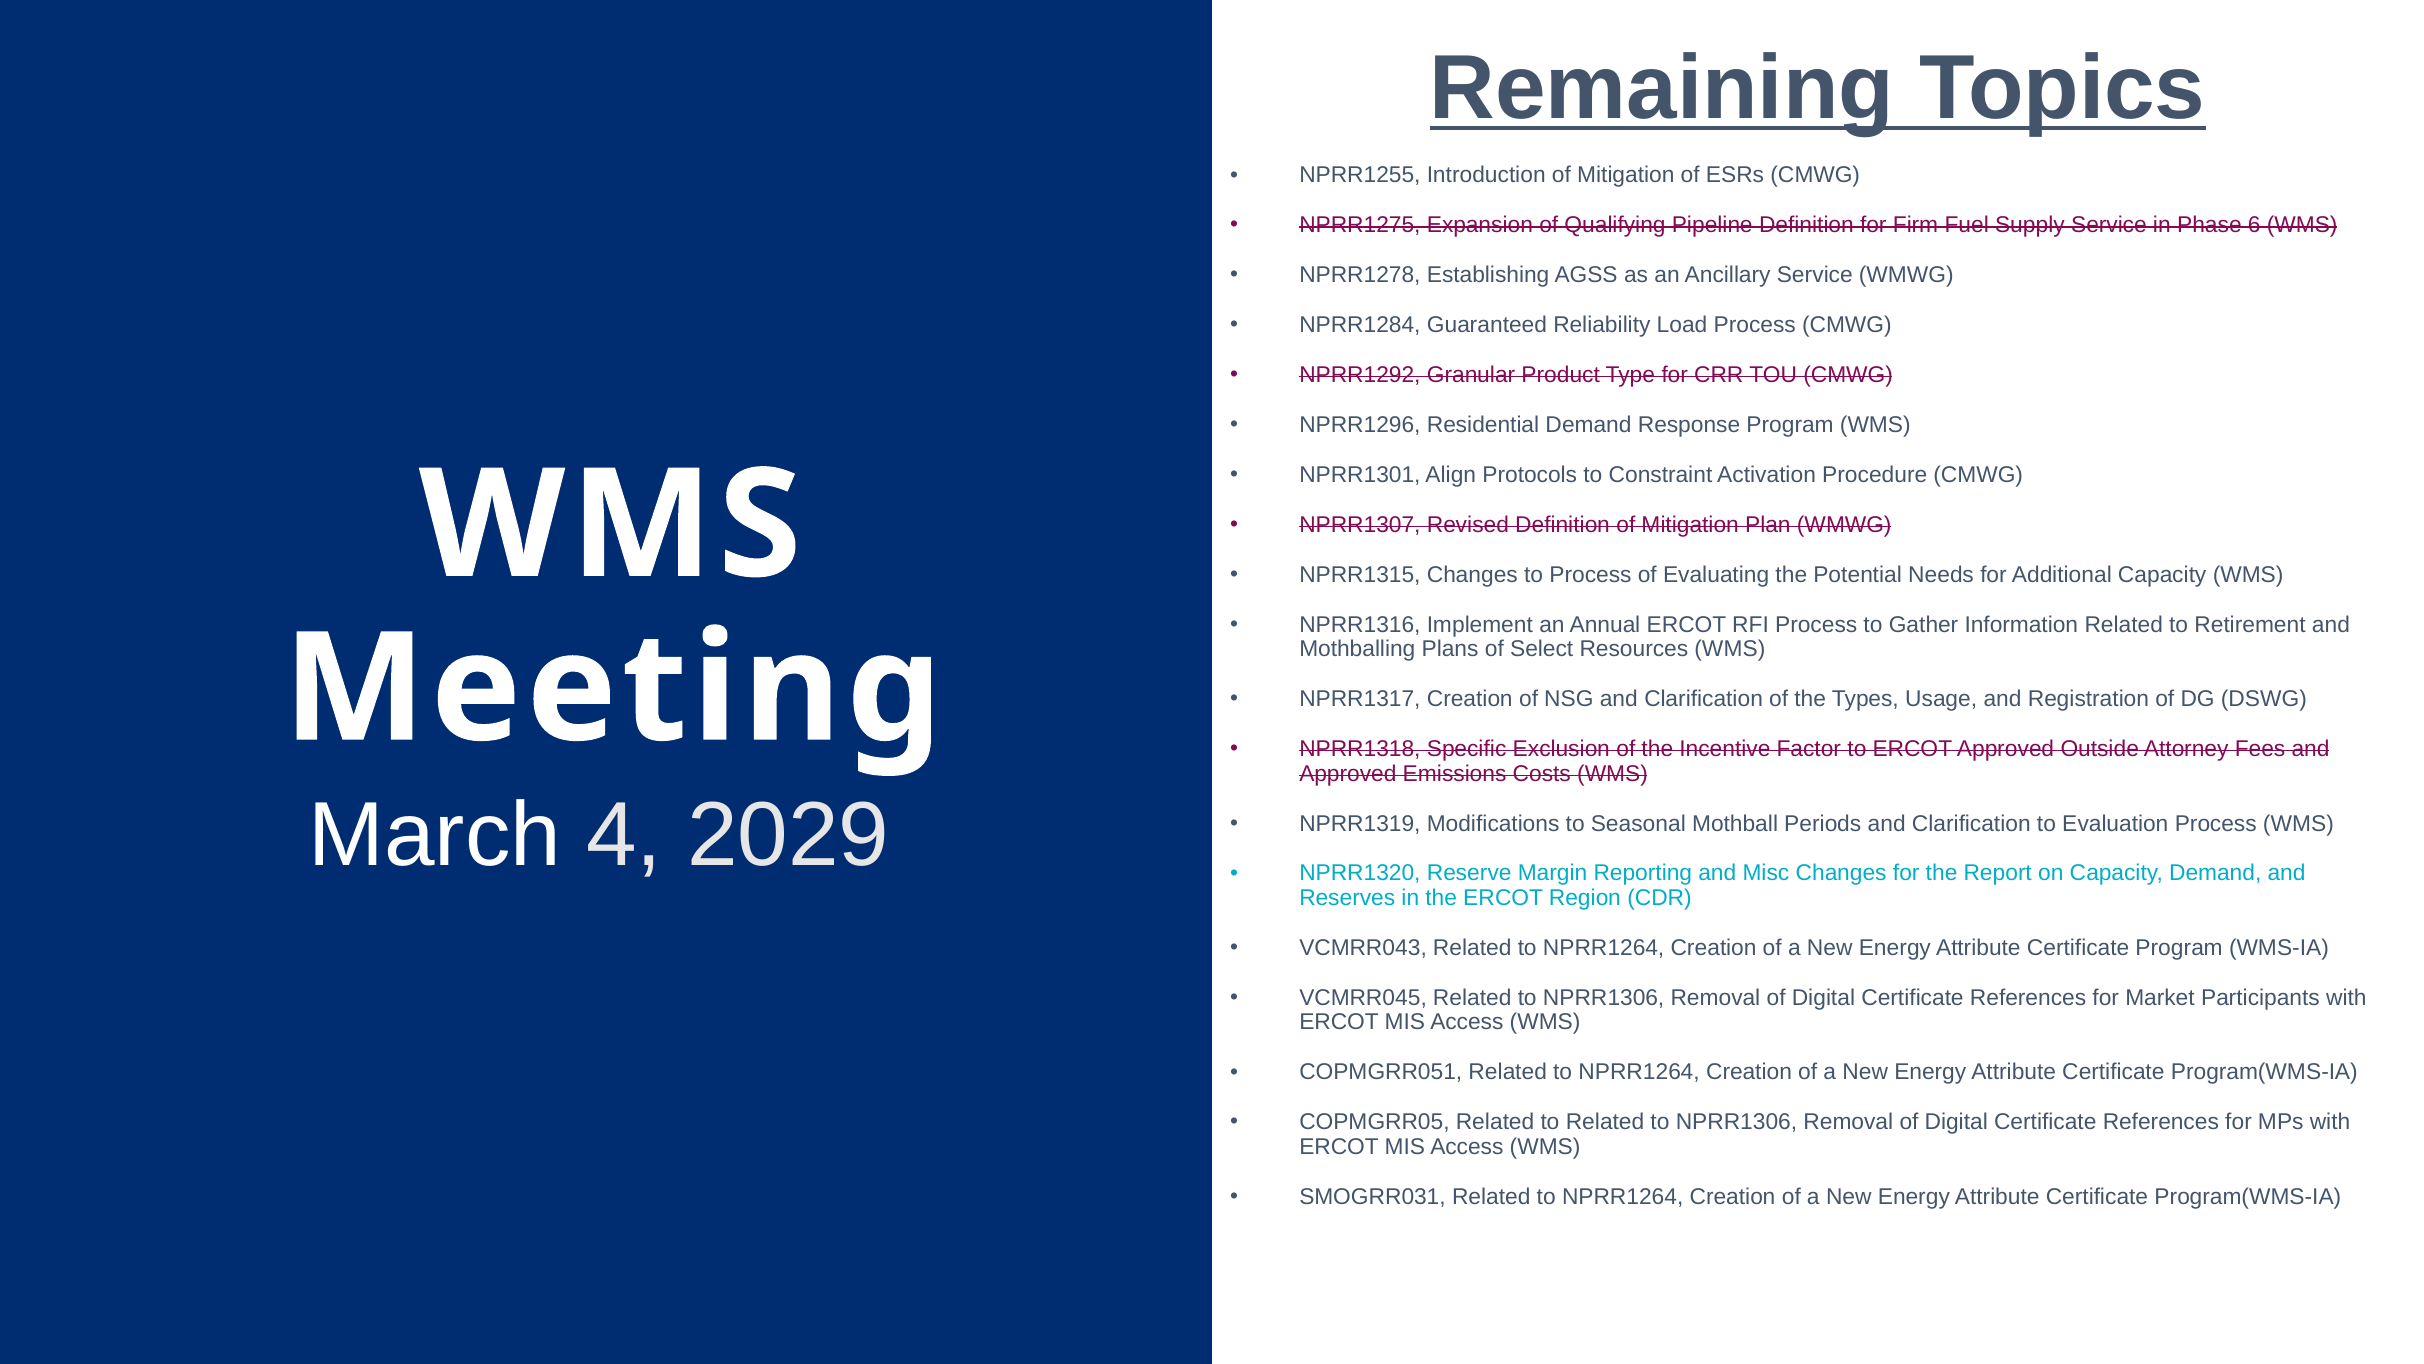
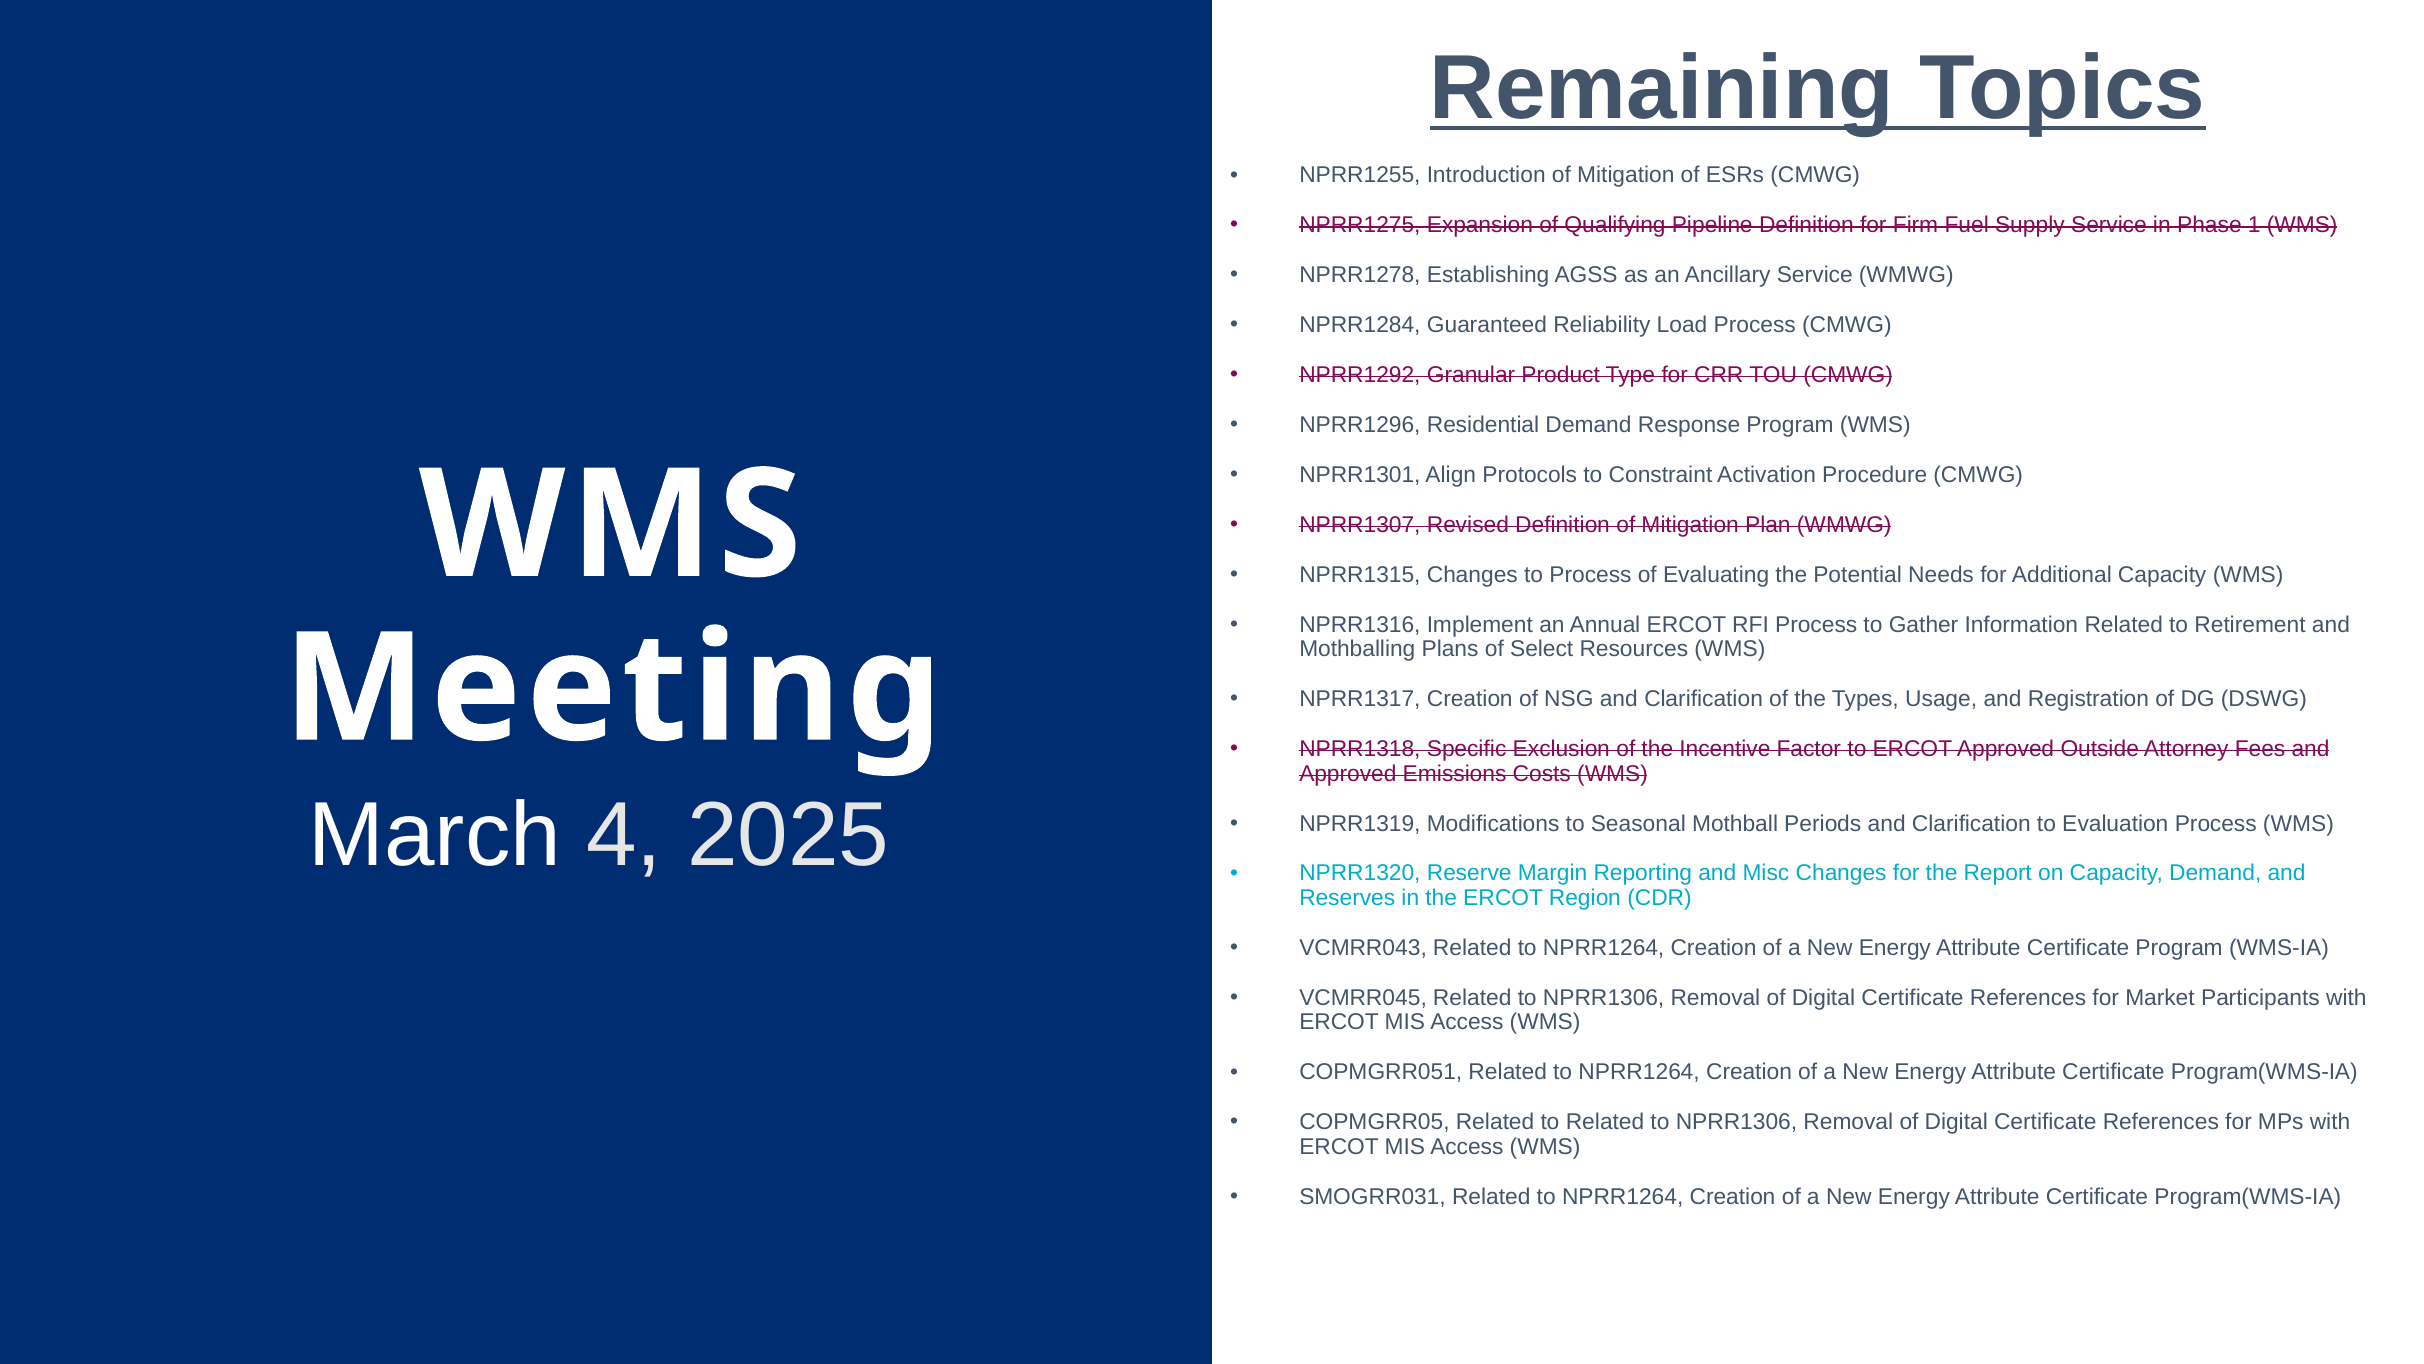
6: 6 -> 1 (2254, 225)
2029: 2029 -> 2025 (788, 835)
